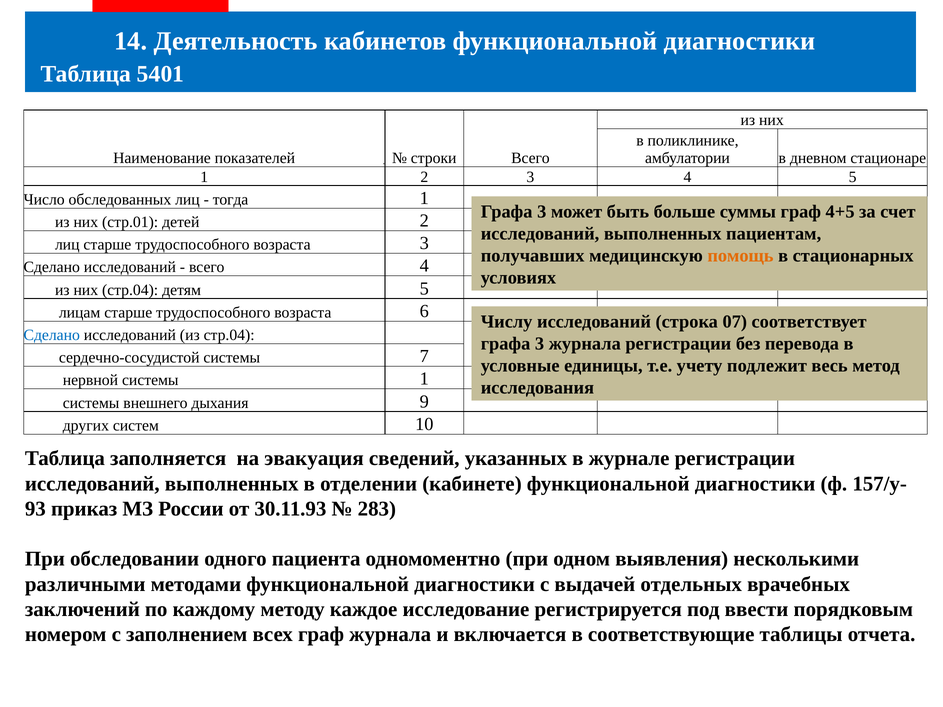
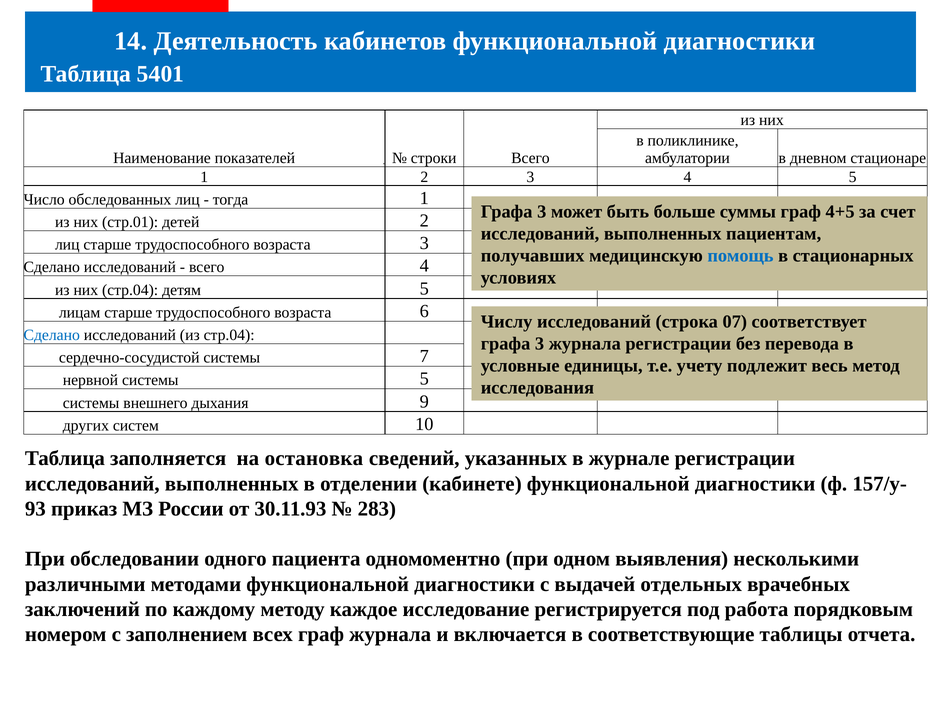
помощь colour: orange -> blue (740, 256)
системы 1: 1 -> 5 (424, 379)
эвакуация: эвакуация -> остановка (314, 459)
ввести: ввести -> работа (757, 609)
